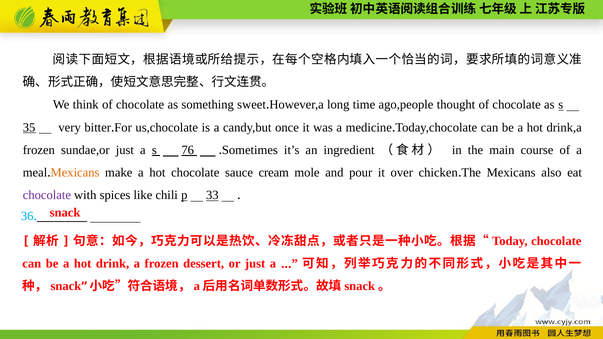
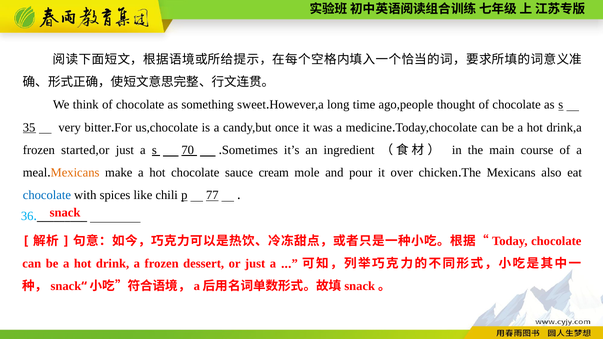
sundae,or: sundae,or -> started,or (85, 150)
76: 76 -> 70 (188, 150)
chocolate colour: purple -> blue (47, 195)
33: 33 -> 77 (212, 195)
